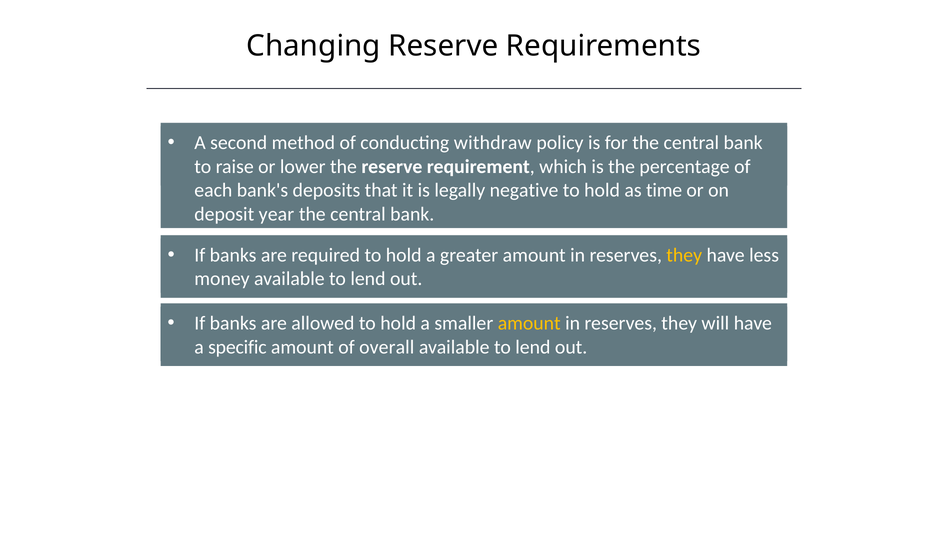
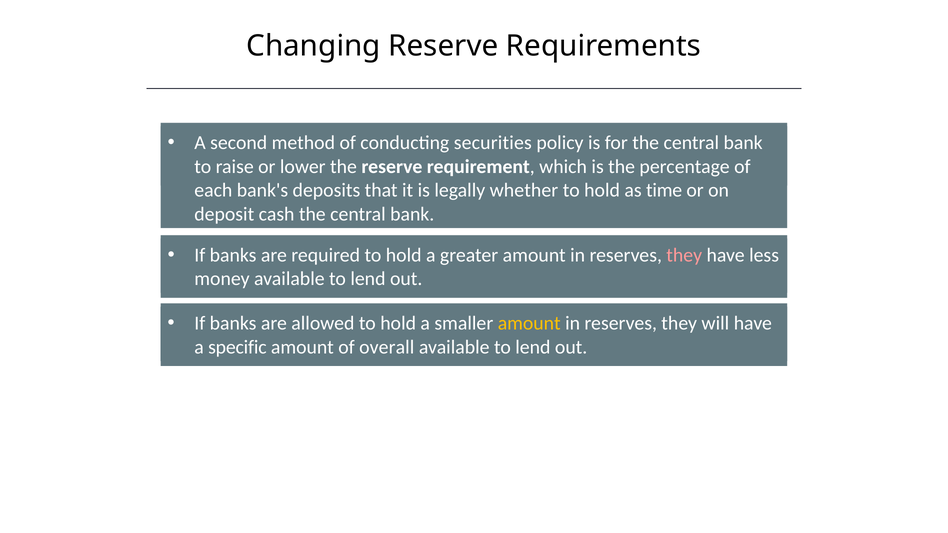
withdraw: withdraw -> securities (493, 143)
negative: negative -> whether (524, 190)
year: year -> cash (277, 214)
they colour: yellow -> pink (684, 255)
